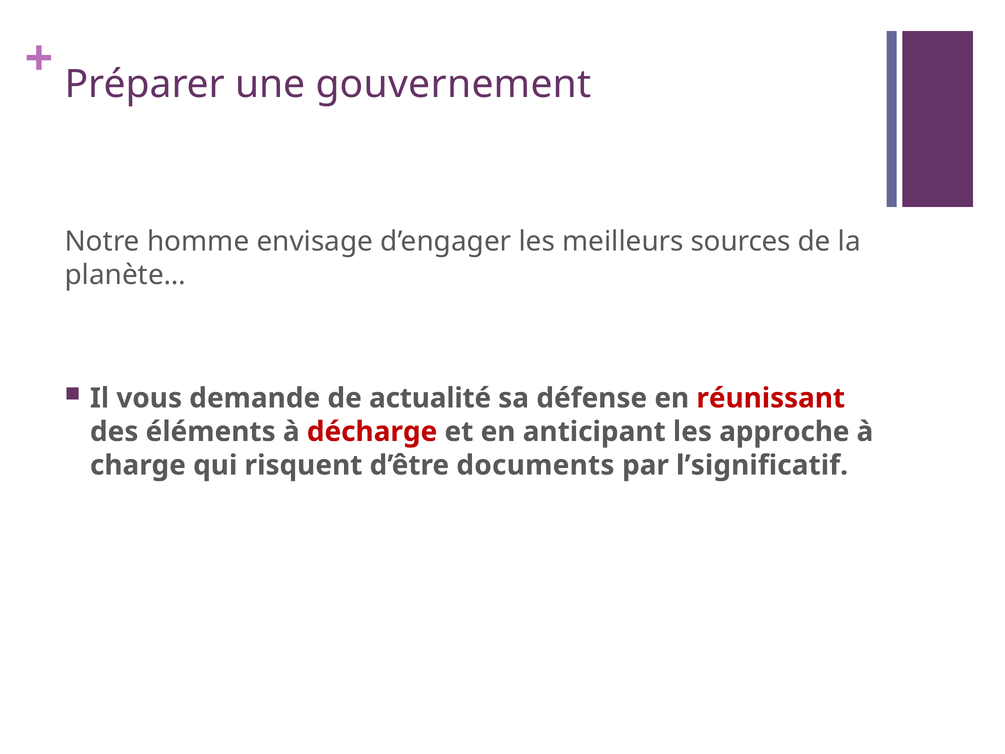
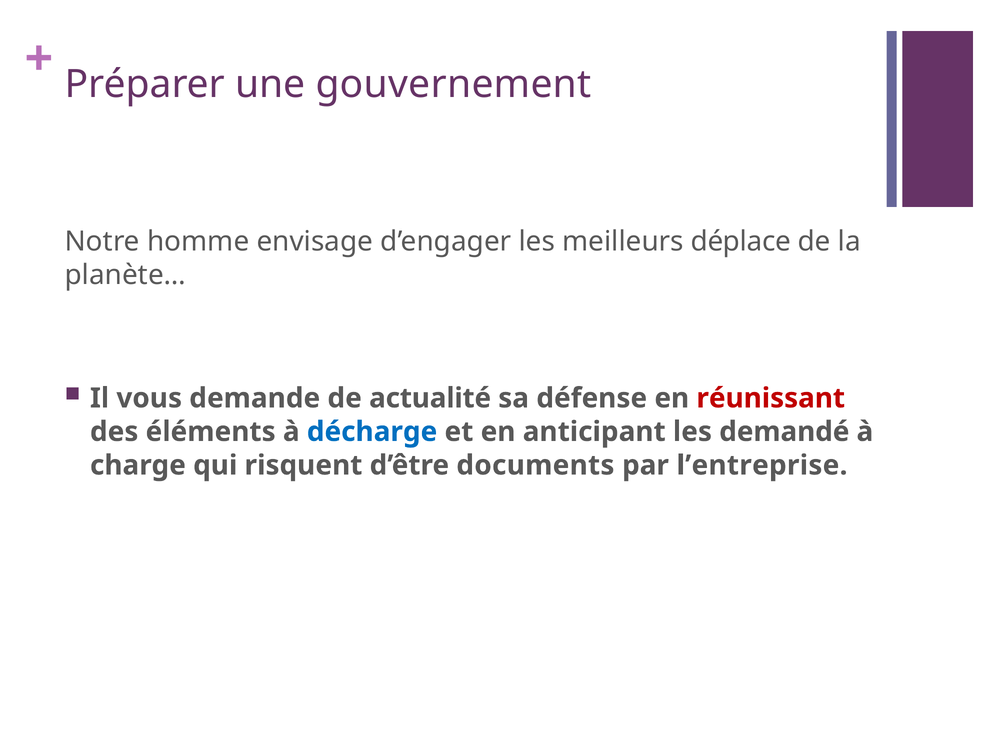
sources: sources -> déplace (741, 242)
décharge colour: red -> blue (372, 432)
approche: approche -> demandé (784, 432)
l’significatif: l’significatif -> l’entreprise (762, 465)
